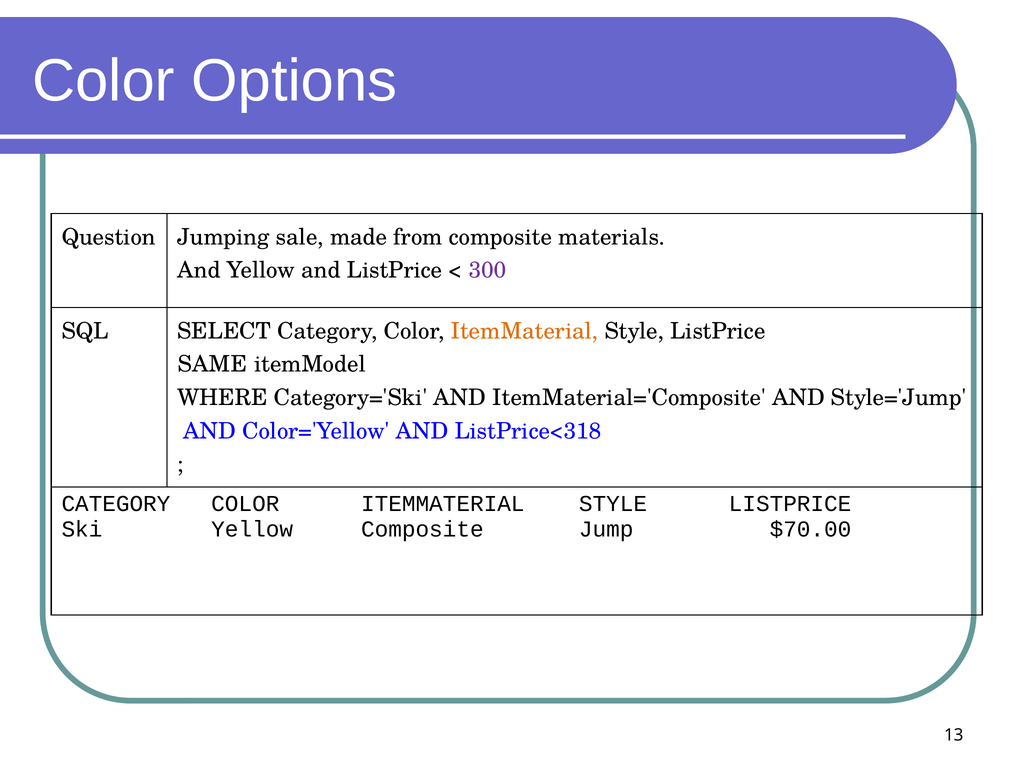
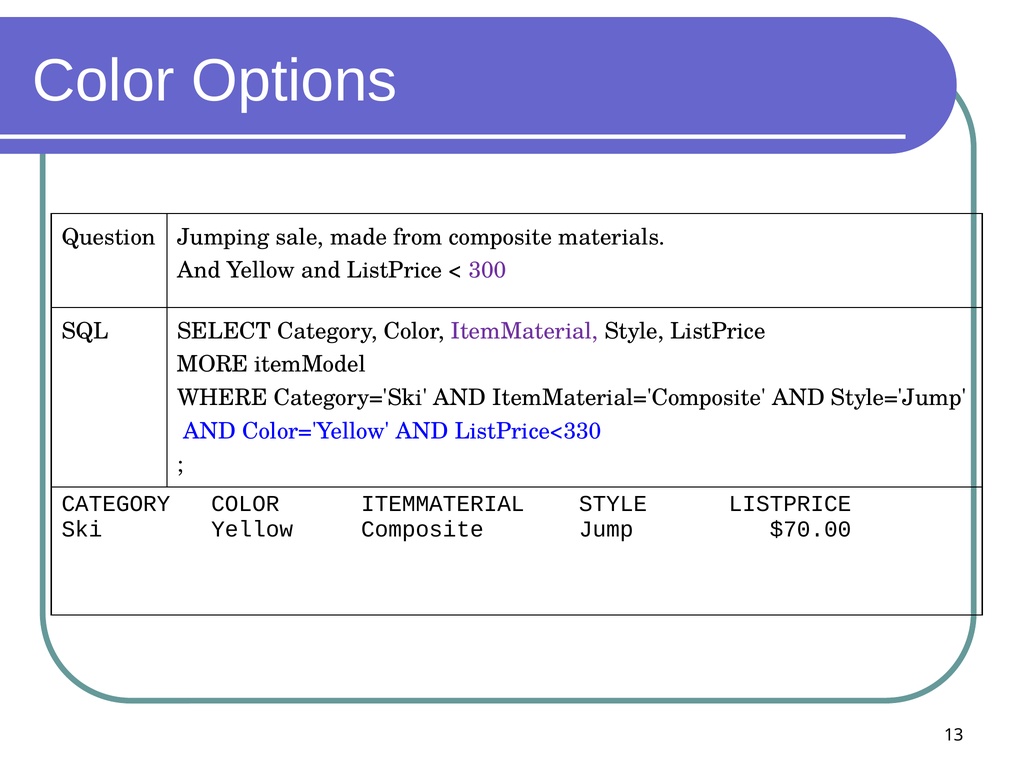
ItemMaterial colour: orange -> purple (525, 331)
SAME: SAME -> MORE (213, 364)
ListPrice<318: ListPrice<318 -> ListPrice<330 (528, 431)
